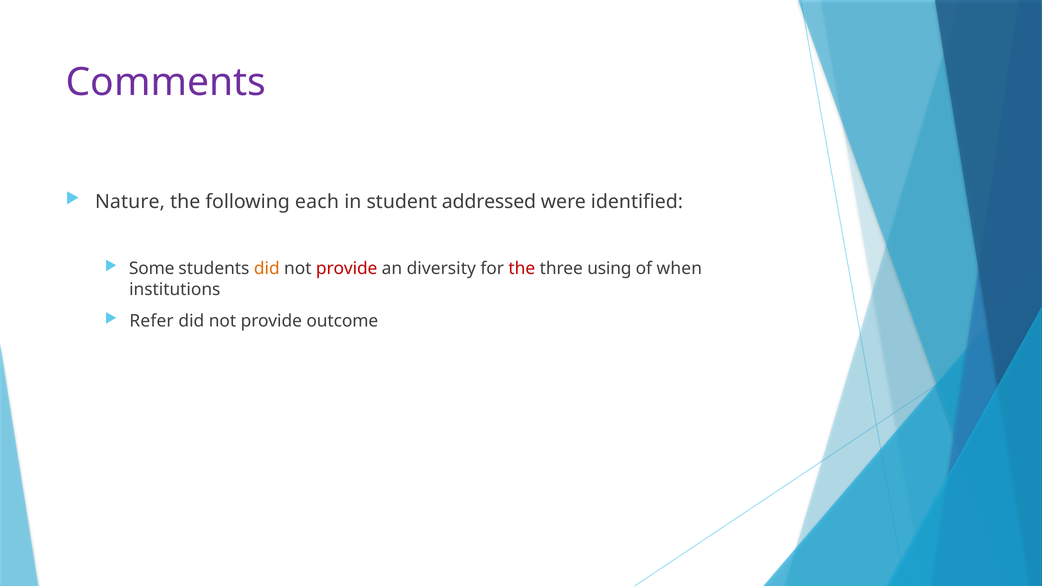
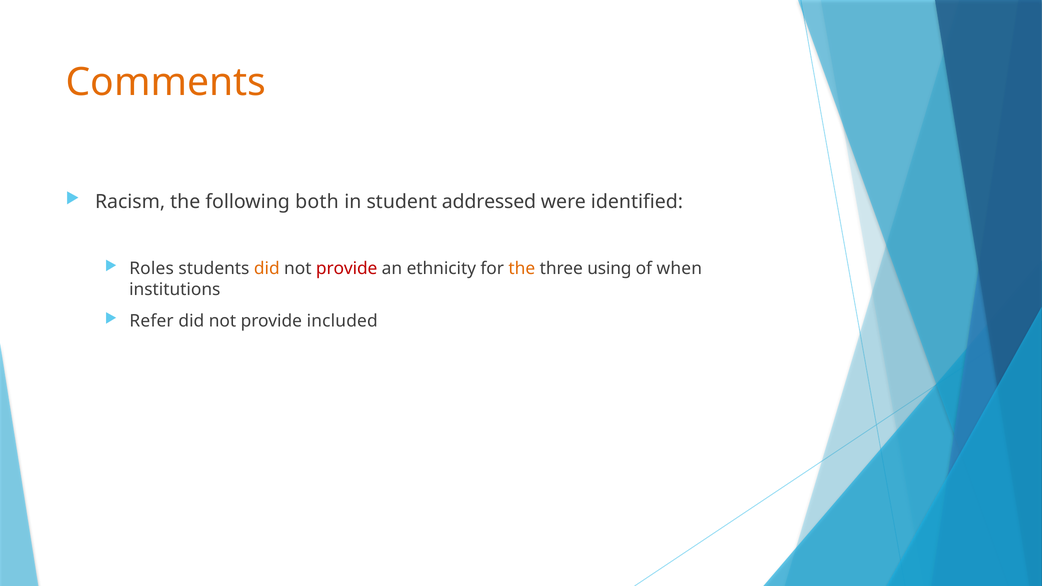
Comments colour: purple -> orange (166, 82)
Nature: Nature -> Racism (130, 202)
each: each -> both (317, 202)
Some: Some -> Roles (152, 269)
diversity: diversity -> ethnicity (441, 269)
the colour: red -> orange (522, 269)
outcome: outcome -> included (342, 321)
